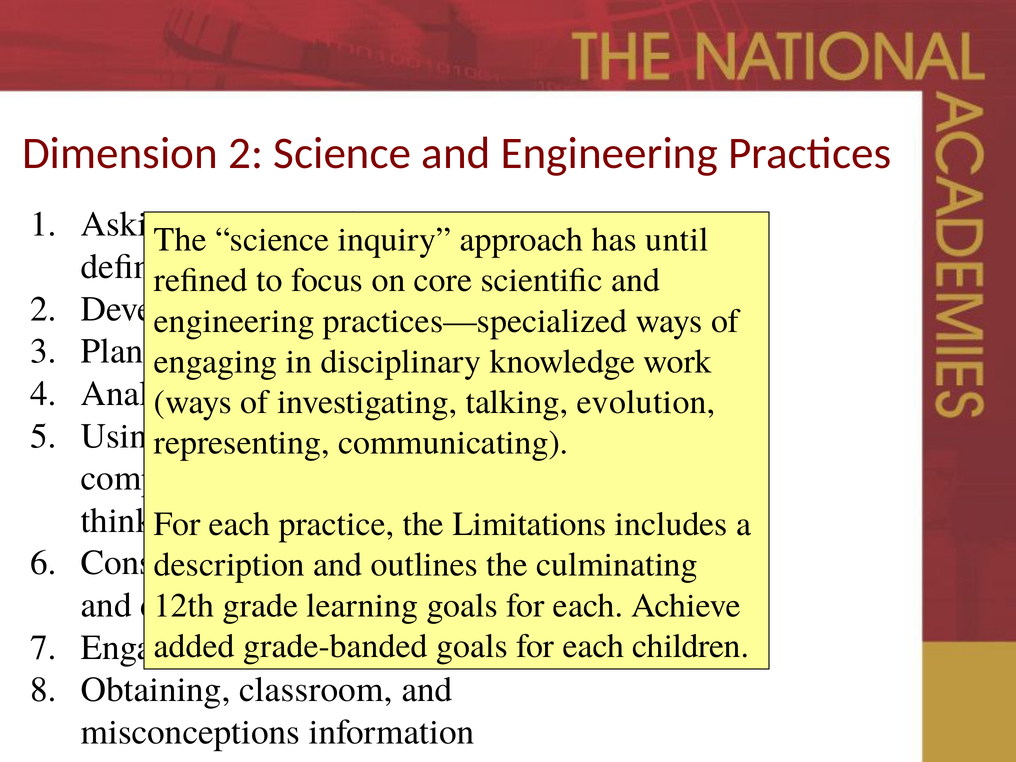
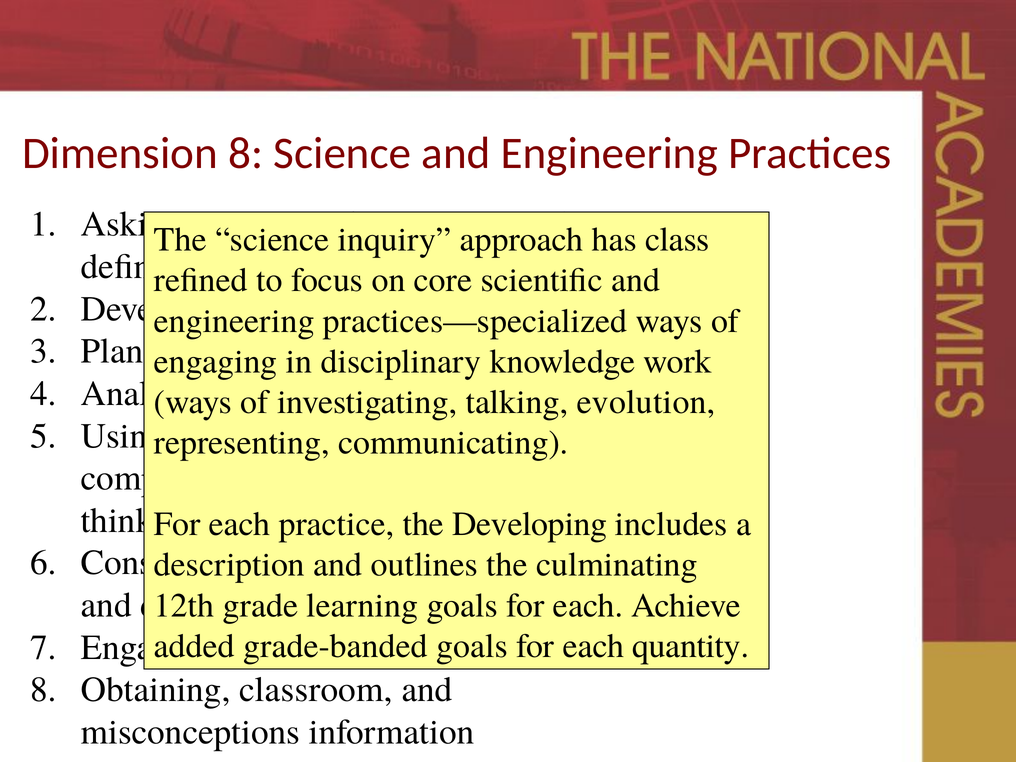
Dimension 2: 2 -> 8 (246, 154)
until: until -> class (677, 240)
the Limitations: Limitations -> Developing (530, 524)
children: children -> quantity (691, 646)
